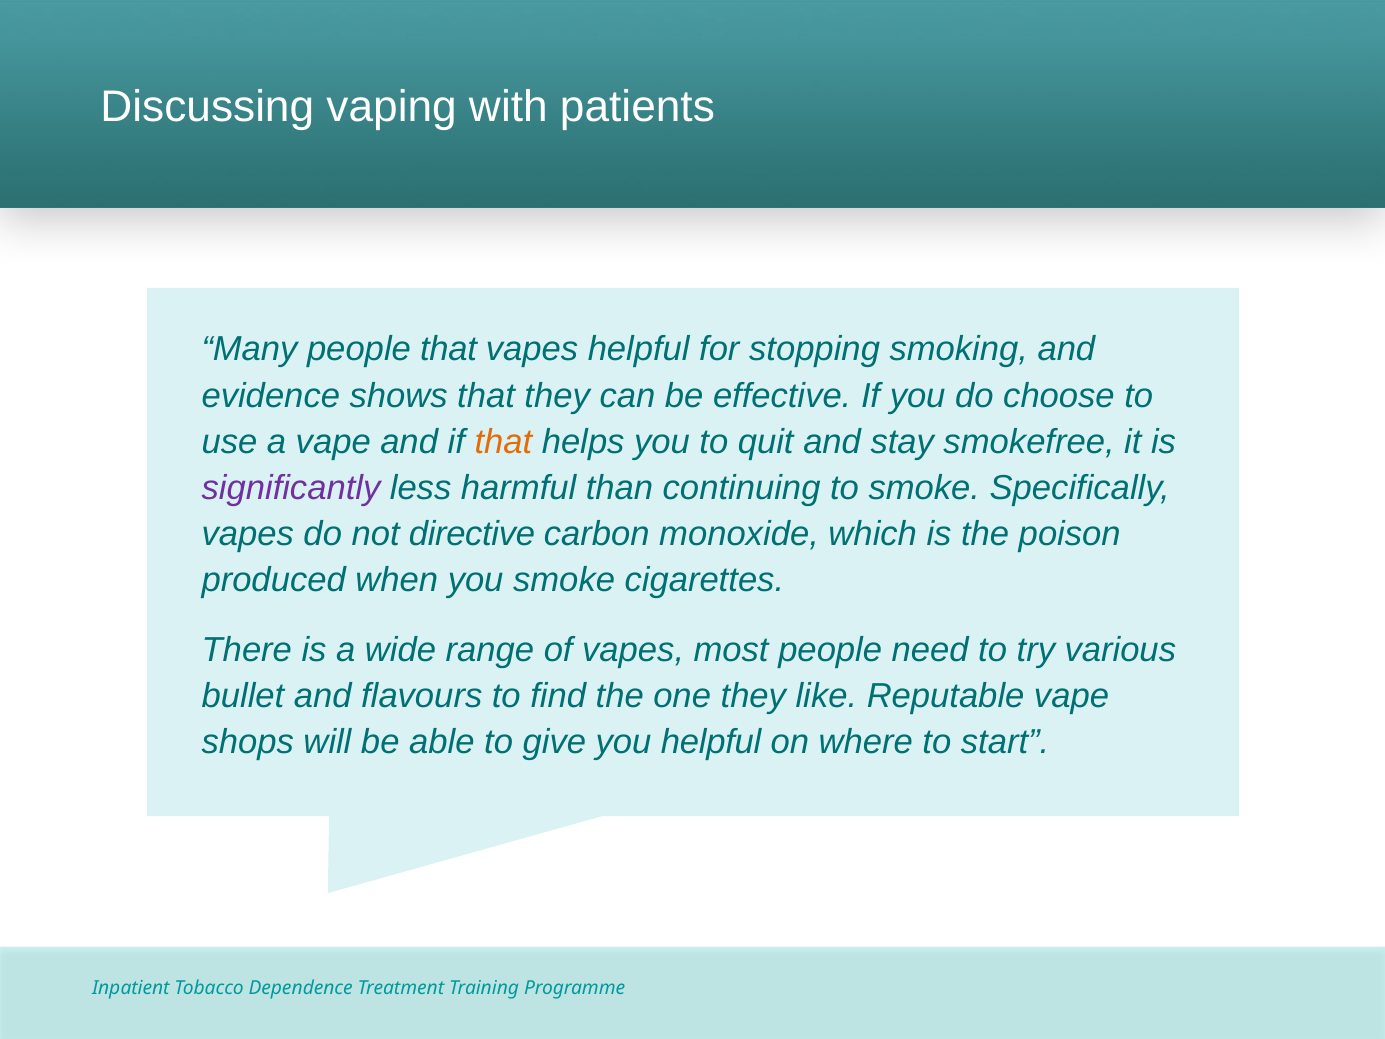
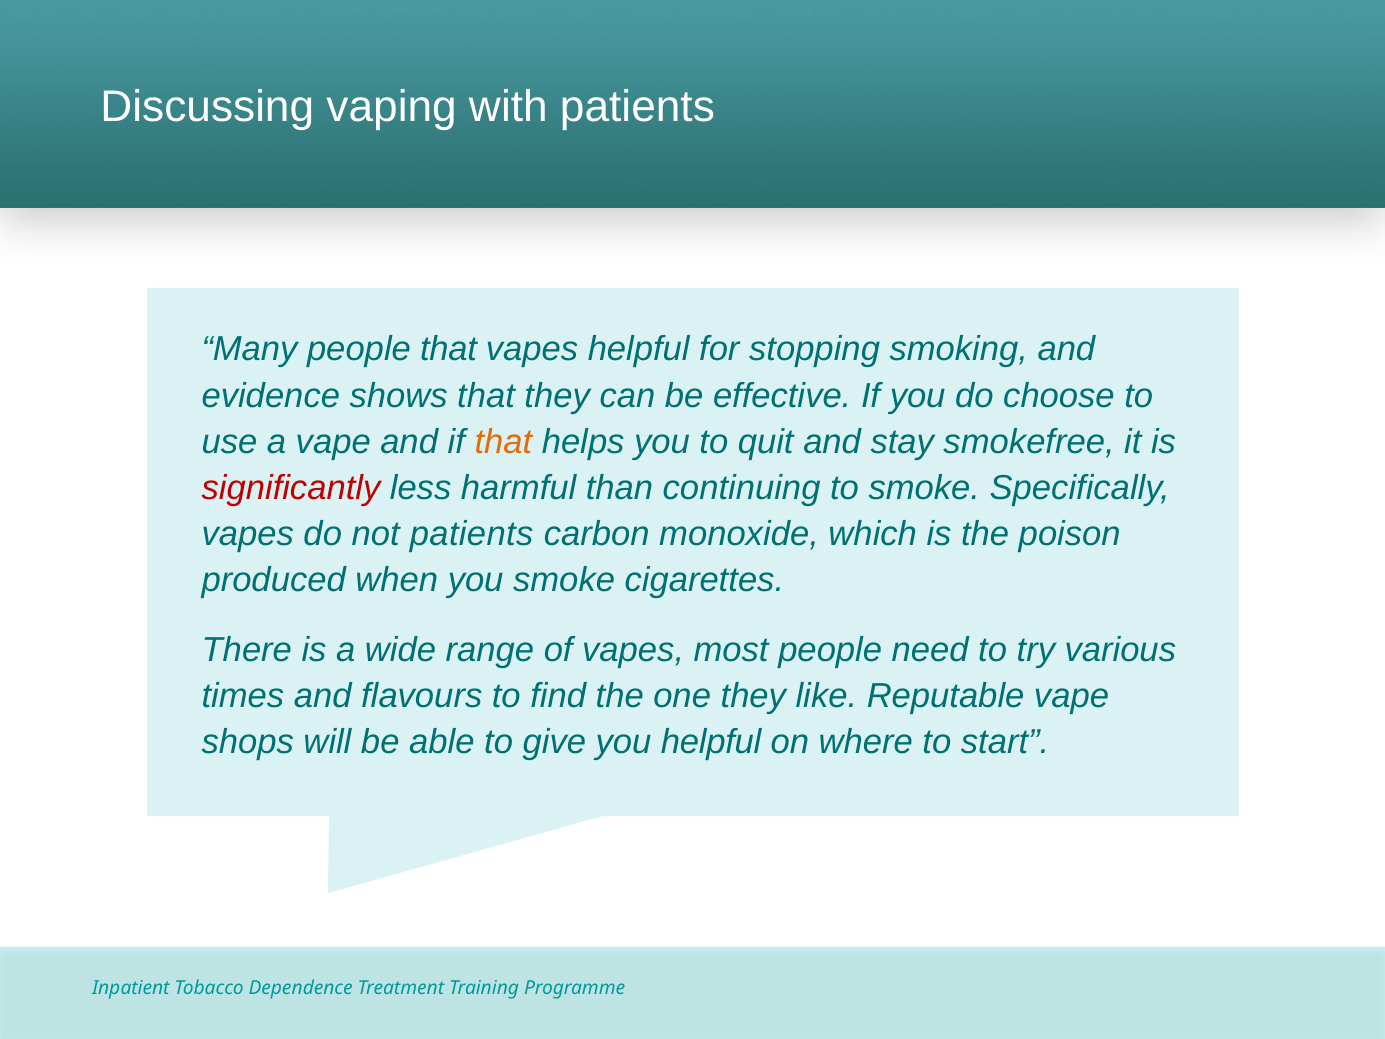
significantly colour: purple -> red (291, 488)
not directive: directive -> patients (472, 534)
bullet: bullet -> times (243, 696)
